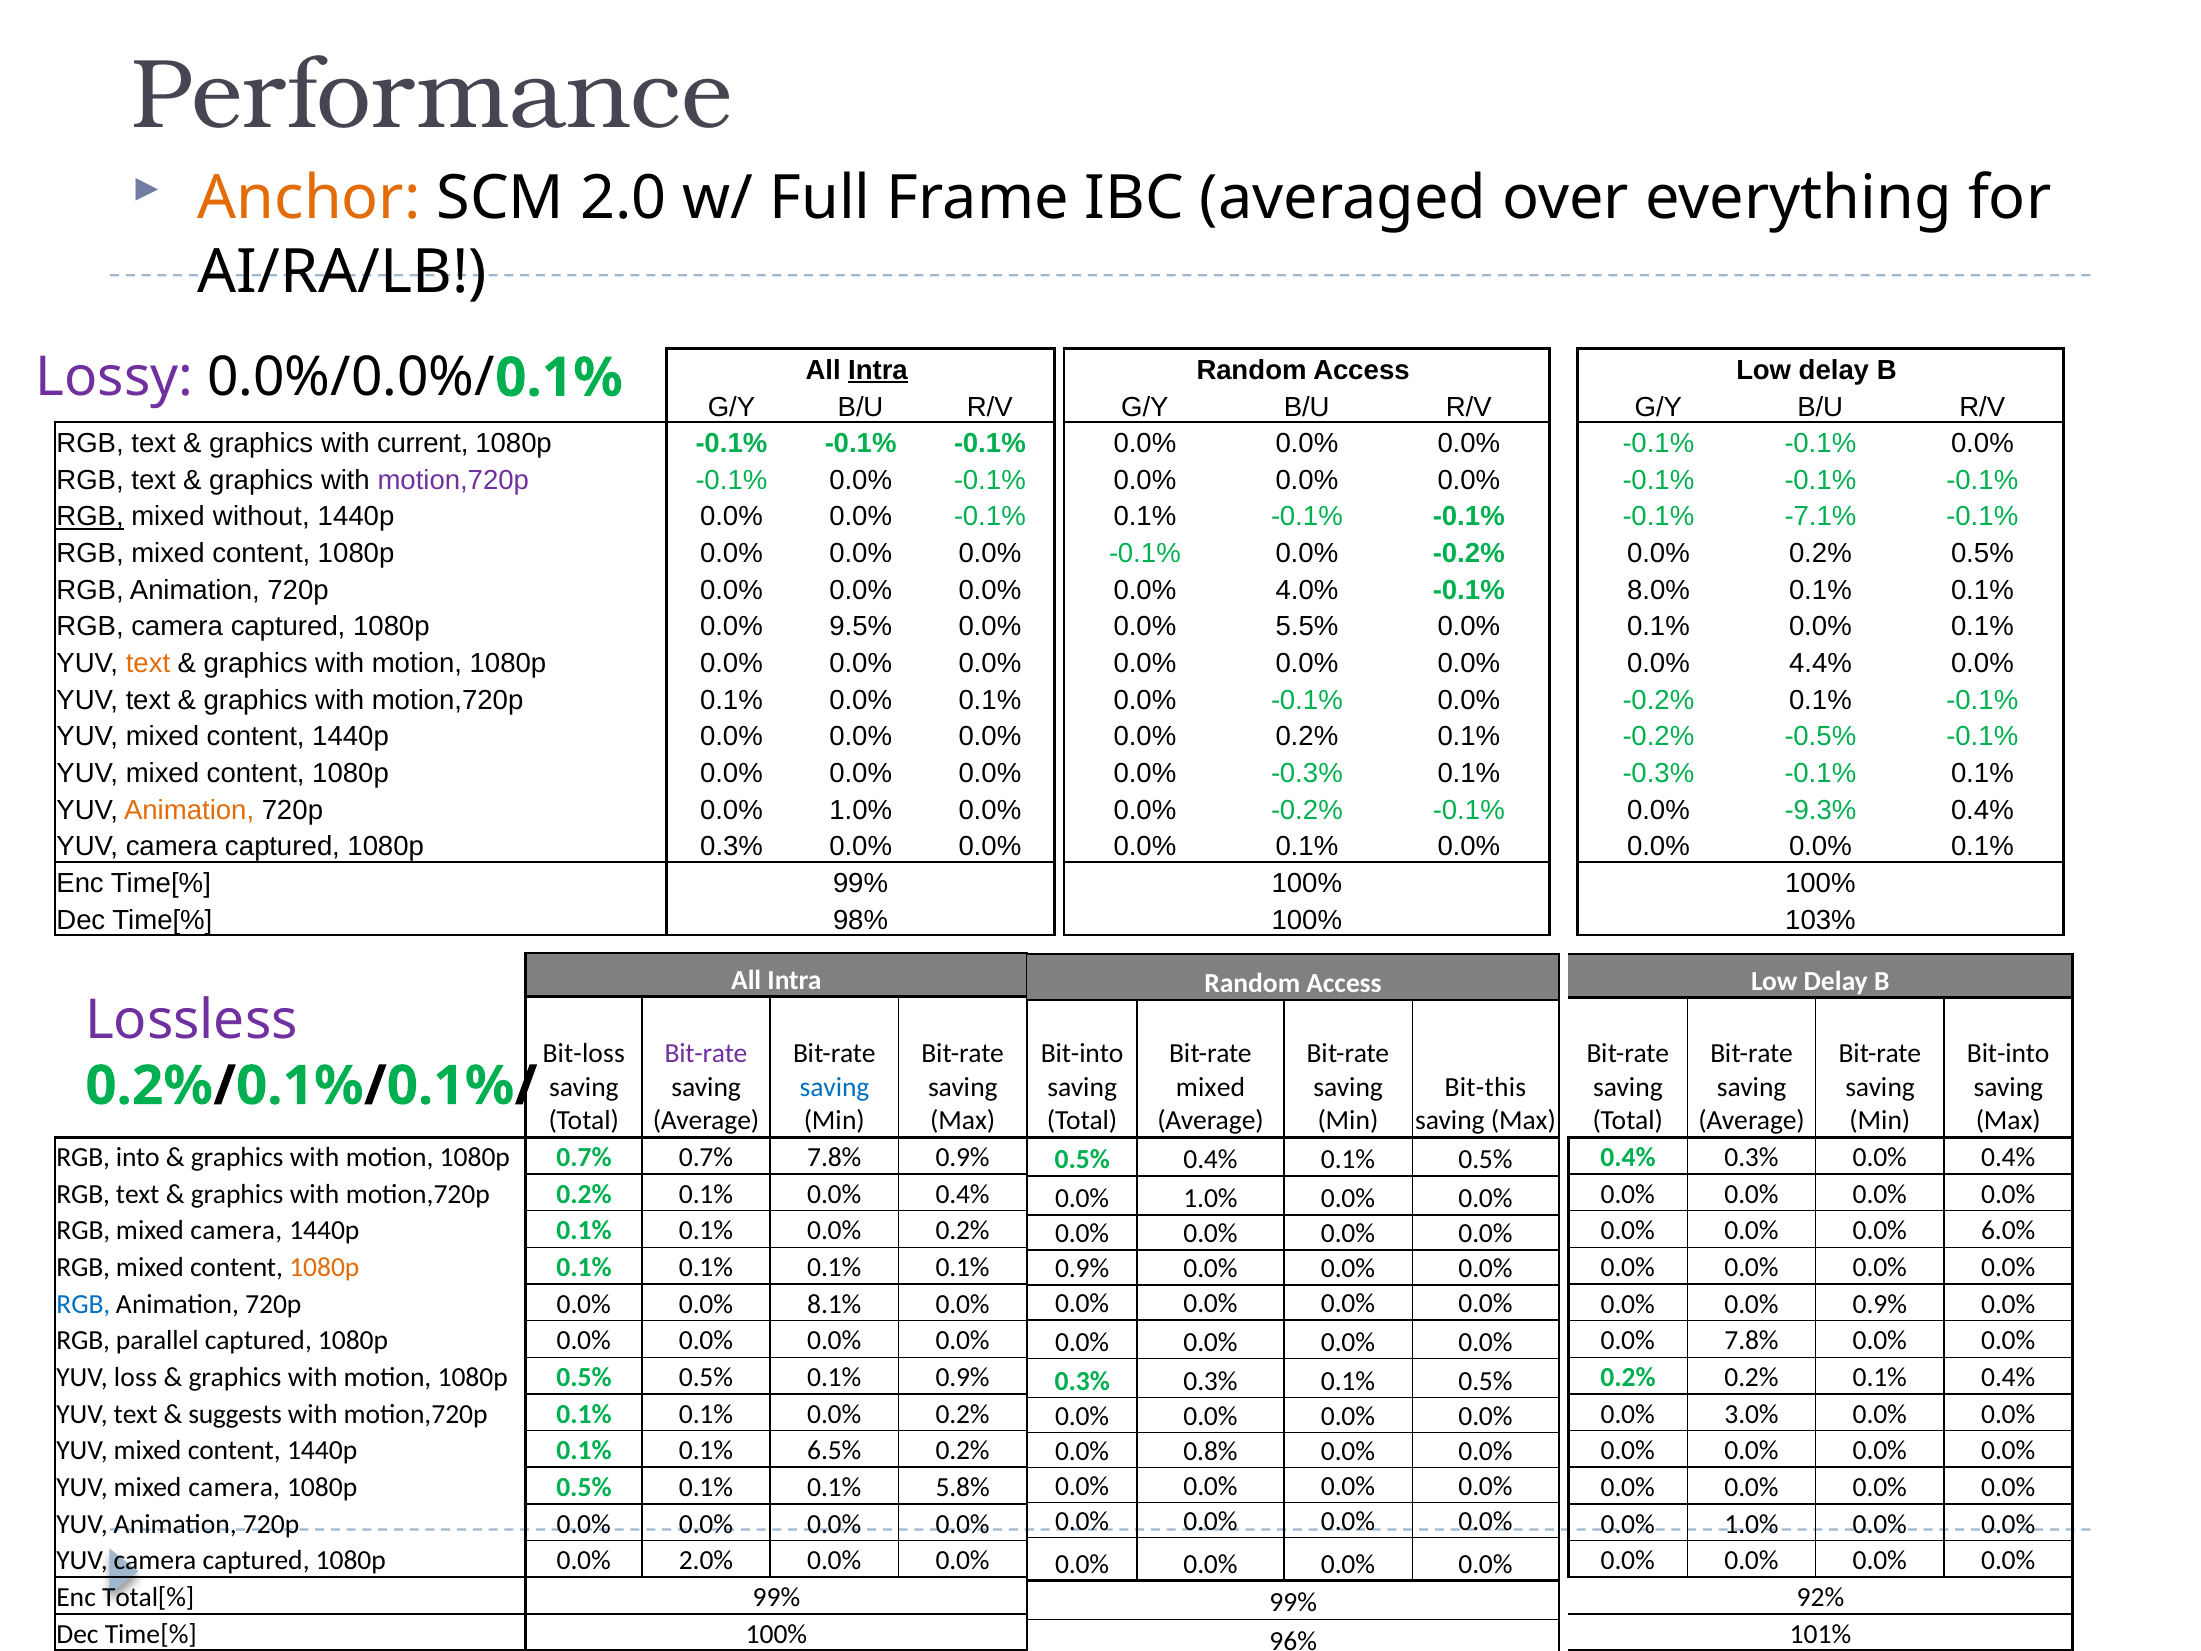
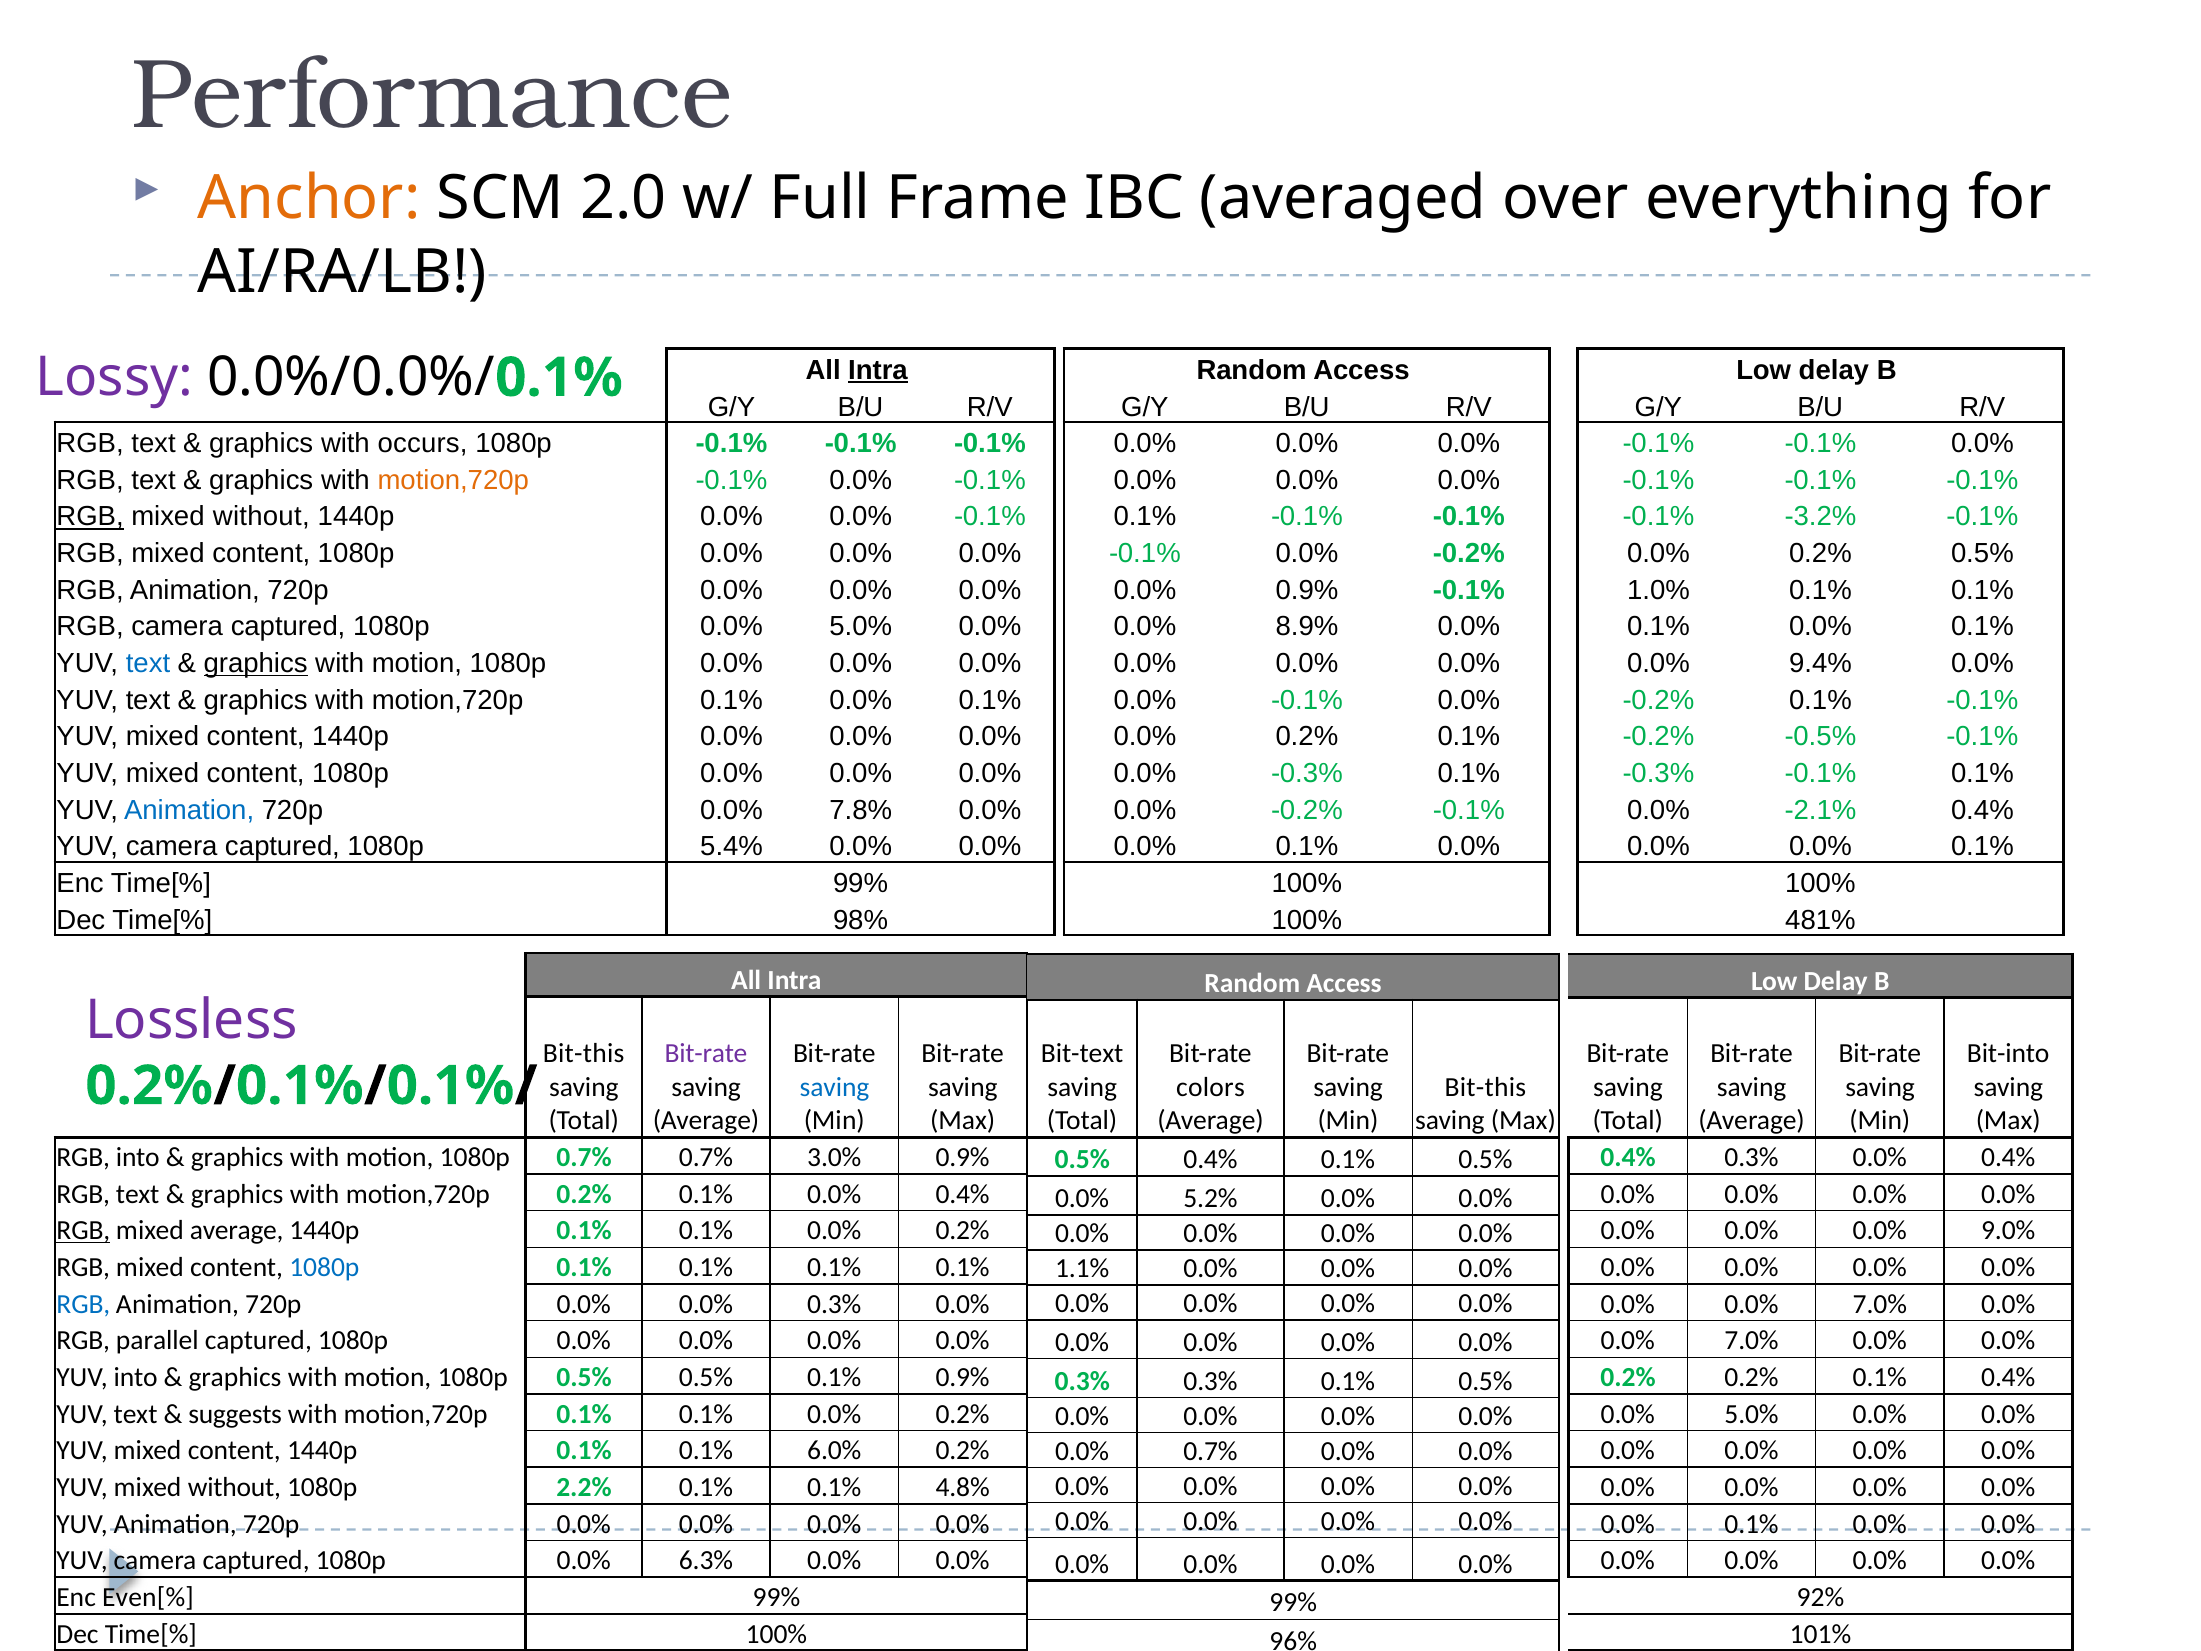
current: current -> occurs (423, 443)
motion,720p colour: purple -> orange (453, 480)
-7.1%: -7.1% -> -3.2% (1820, 517)
0.0% 4.0%: 4.0% -> 0.9% (1307, 590)
8.0%: 8.0% -> 1.0% (1659, 590)
1080p 0.0% 9.5%: 9.5% -> 5.0% (861, 627)
5.5%: 5.5% -> 8.9% (1307, 627)
text colour: orange -> blue (148, 663)
graphics underline: none -> present (256, 663)
4.4%: 4.4% -> 9.4% (1820, 663)
Animation colour: orange -> blue (189, 810)
720p 0.0% 1.0%: 1.0% -> 7.8% (861, 810)
-9.3%: -9.3% -> -2.1% (1820, 810)
1080p 0.3%: 0.3% -> 5.4% (732, 847)
103%: 103% -> 481% (1820, 920)
Bit-loss: Bit-loss -> Bit-this (584, 1054)
Bit-into: Bit-into -> Bit-text (1082, 1054)
mixed: mixed -> colors (1210, 1087)
0.7% 7.8%: 7.8% -> 3.0% (834, 1157)
1.0%: 1.0% -> 5.2% (1210, 1198)
RGB underline: none -> present (83, 1231)
camera: camera -> average (237, 1231)
6.0%: 6.0% -> 9.0% (2008, 1231)
1080p colour: orange -> blue (324, 1267)
0.9%: 0.9% -> 1.1% (1082, 1268)
720p 0.0% 0.0% 8.1%: 8.1% -> 0.3% (834, 1304)
0.9%: 0.9% -> 7.0% (1880, 1304)
7.8%: 7.8% -> 7.0% (1752, 1341)
YUV loss: loss -> into (136, 1377)
3.0%: 3.0% -> 5.0% (1752, 1414)
6.5%: 6.5% -> 6.0% (834, 1450)
0.0% 0.8%: 0.8% -> 0.7% (1210, 1451)
YUV mixed camera: camera -> without (234, 1487)
0.5%: 0.5% -> 2.2% (584, 1487)
5.8%: 5.8% -> 4.8% (963, 1487)
1.0%: 1.0% -> 0.1% (1752, 1524)
2.0%: 2.0% -> 6.3% (706, 1560)
Total[%: Total[% -> Even[% (148, 1597)
